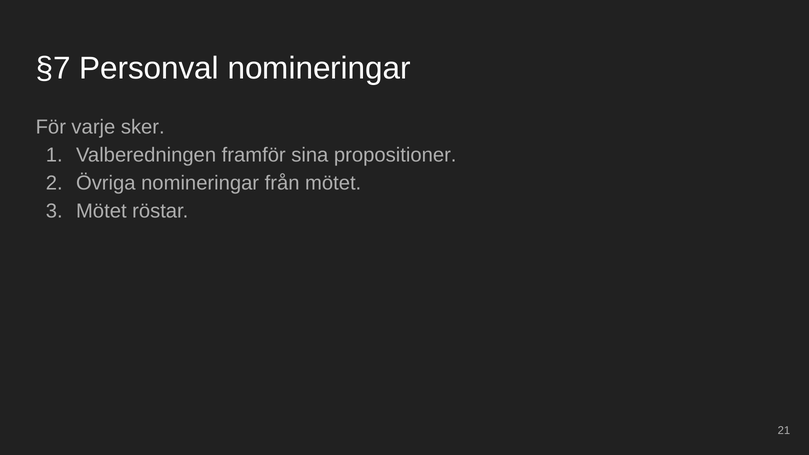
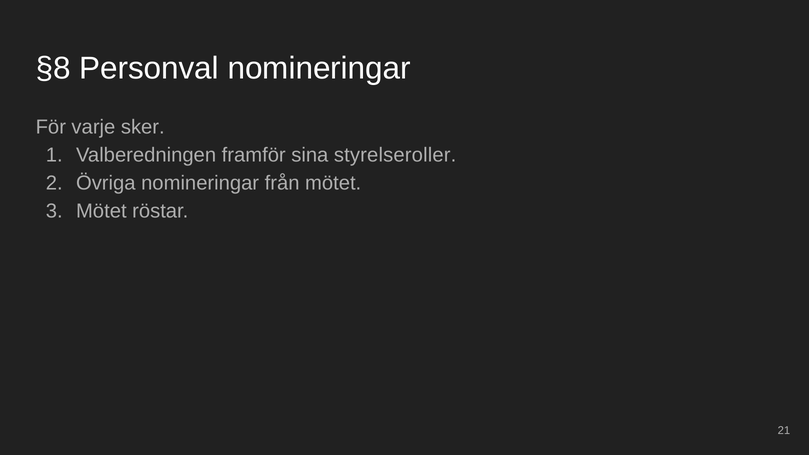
§7: §7 -> §8 (53, 69)
propositioner: propositioner -> styrelseroller (395, 155)
